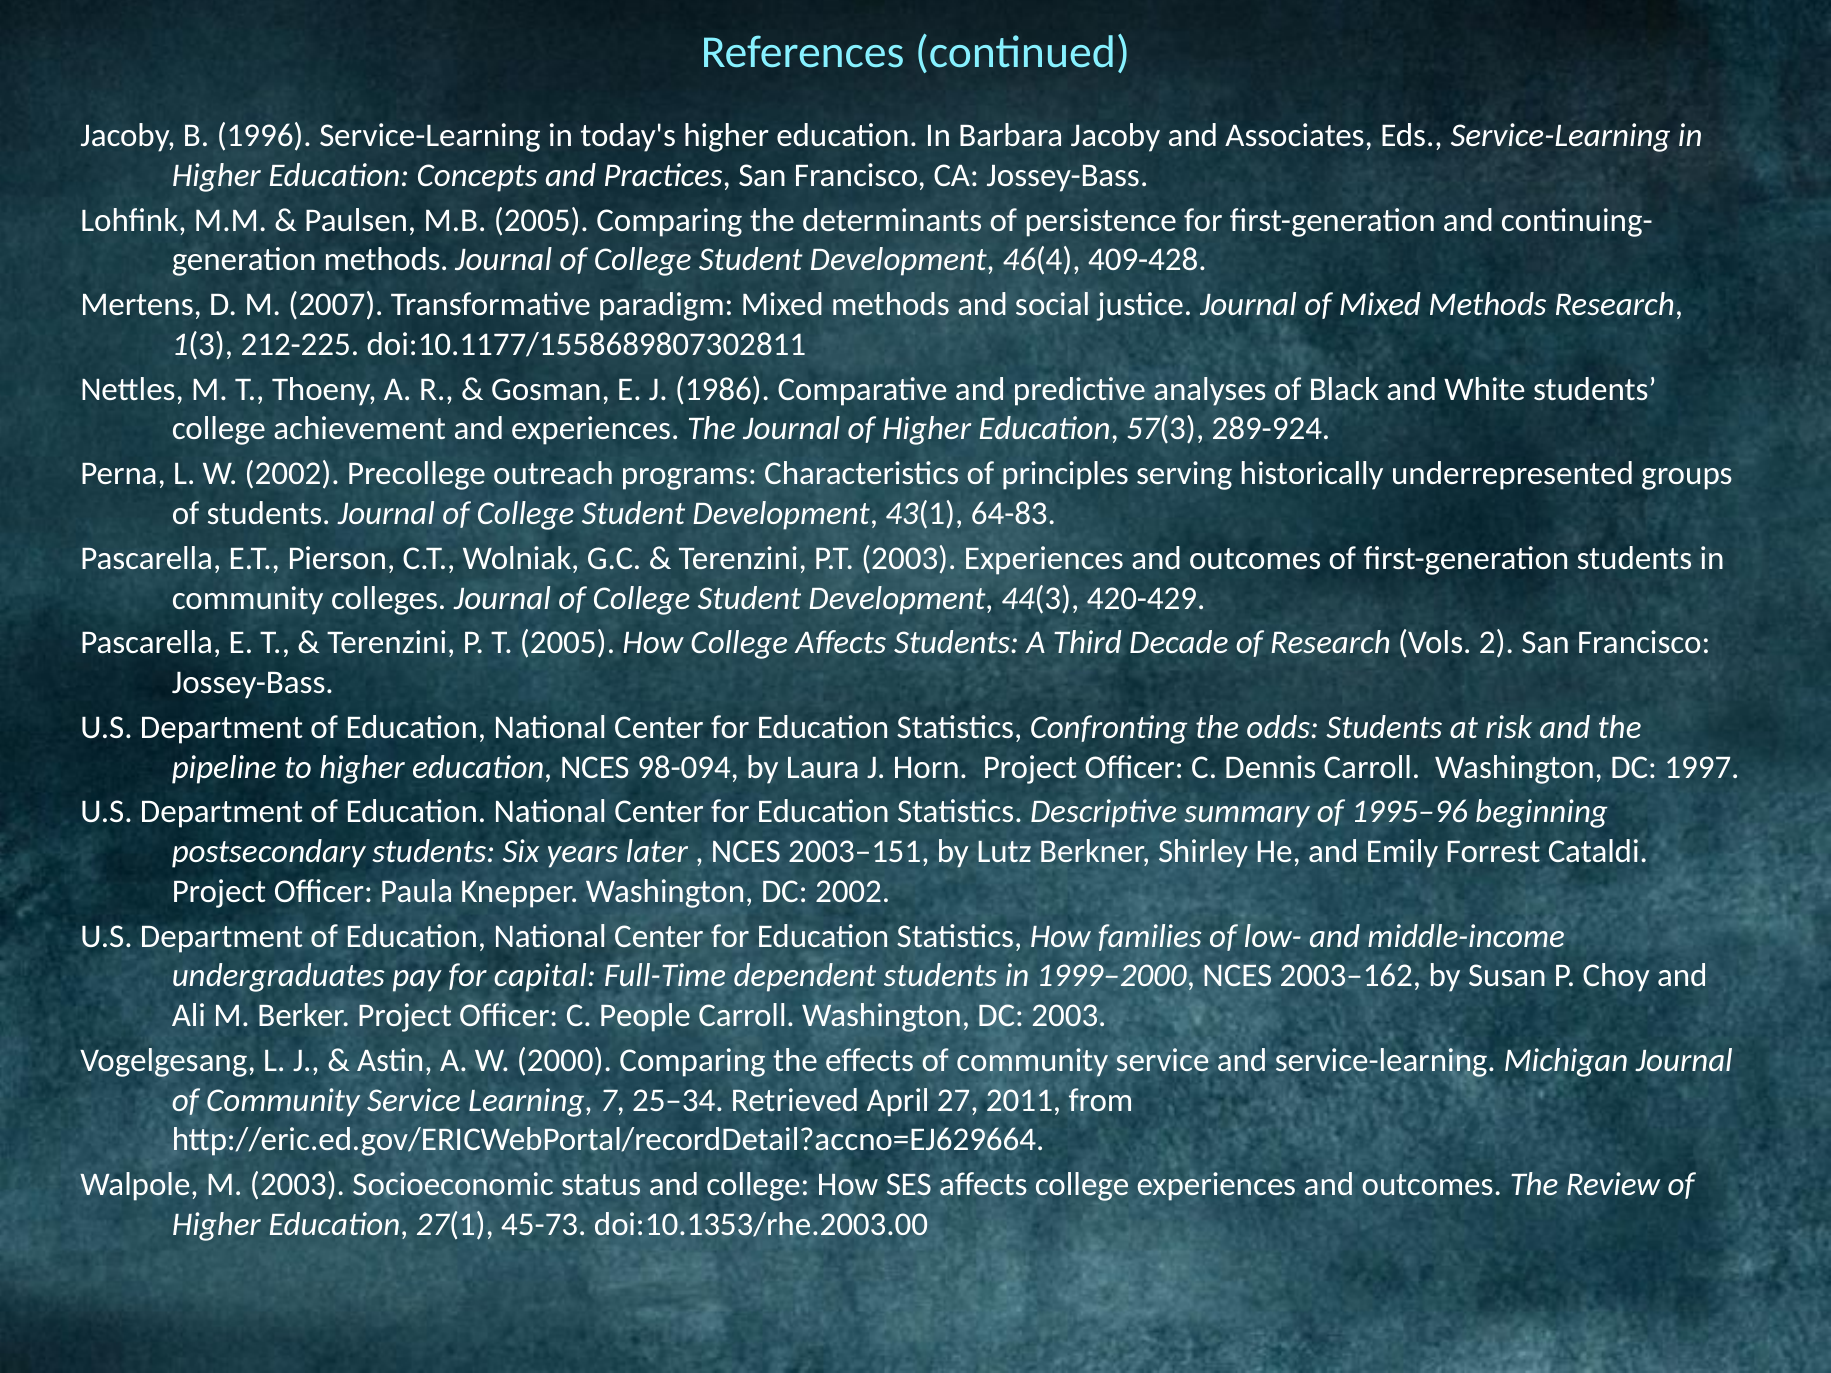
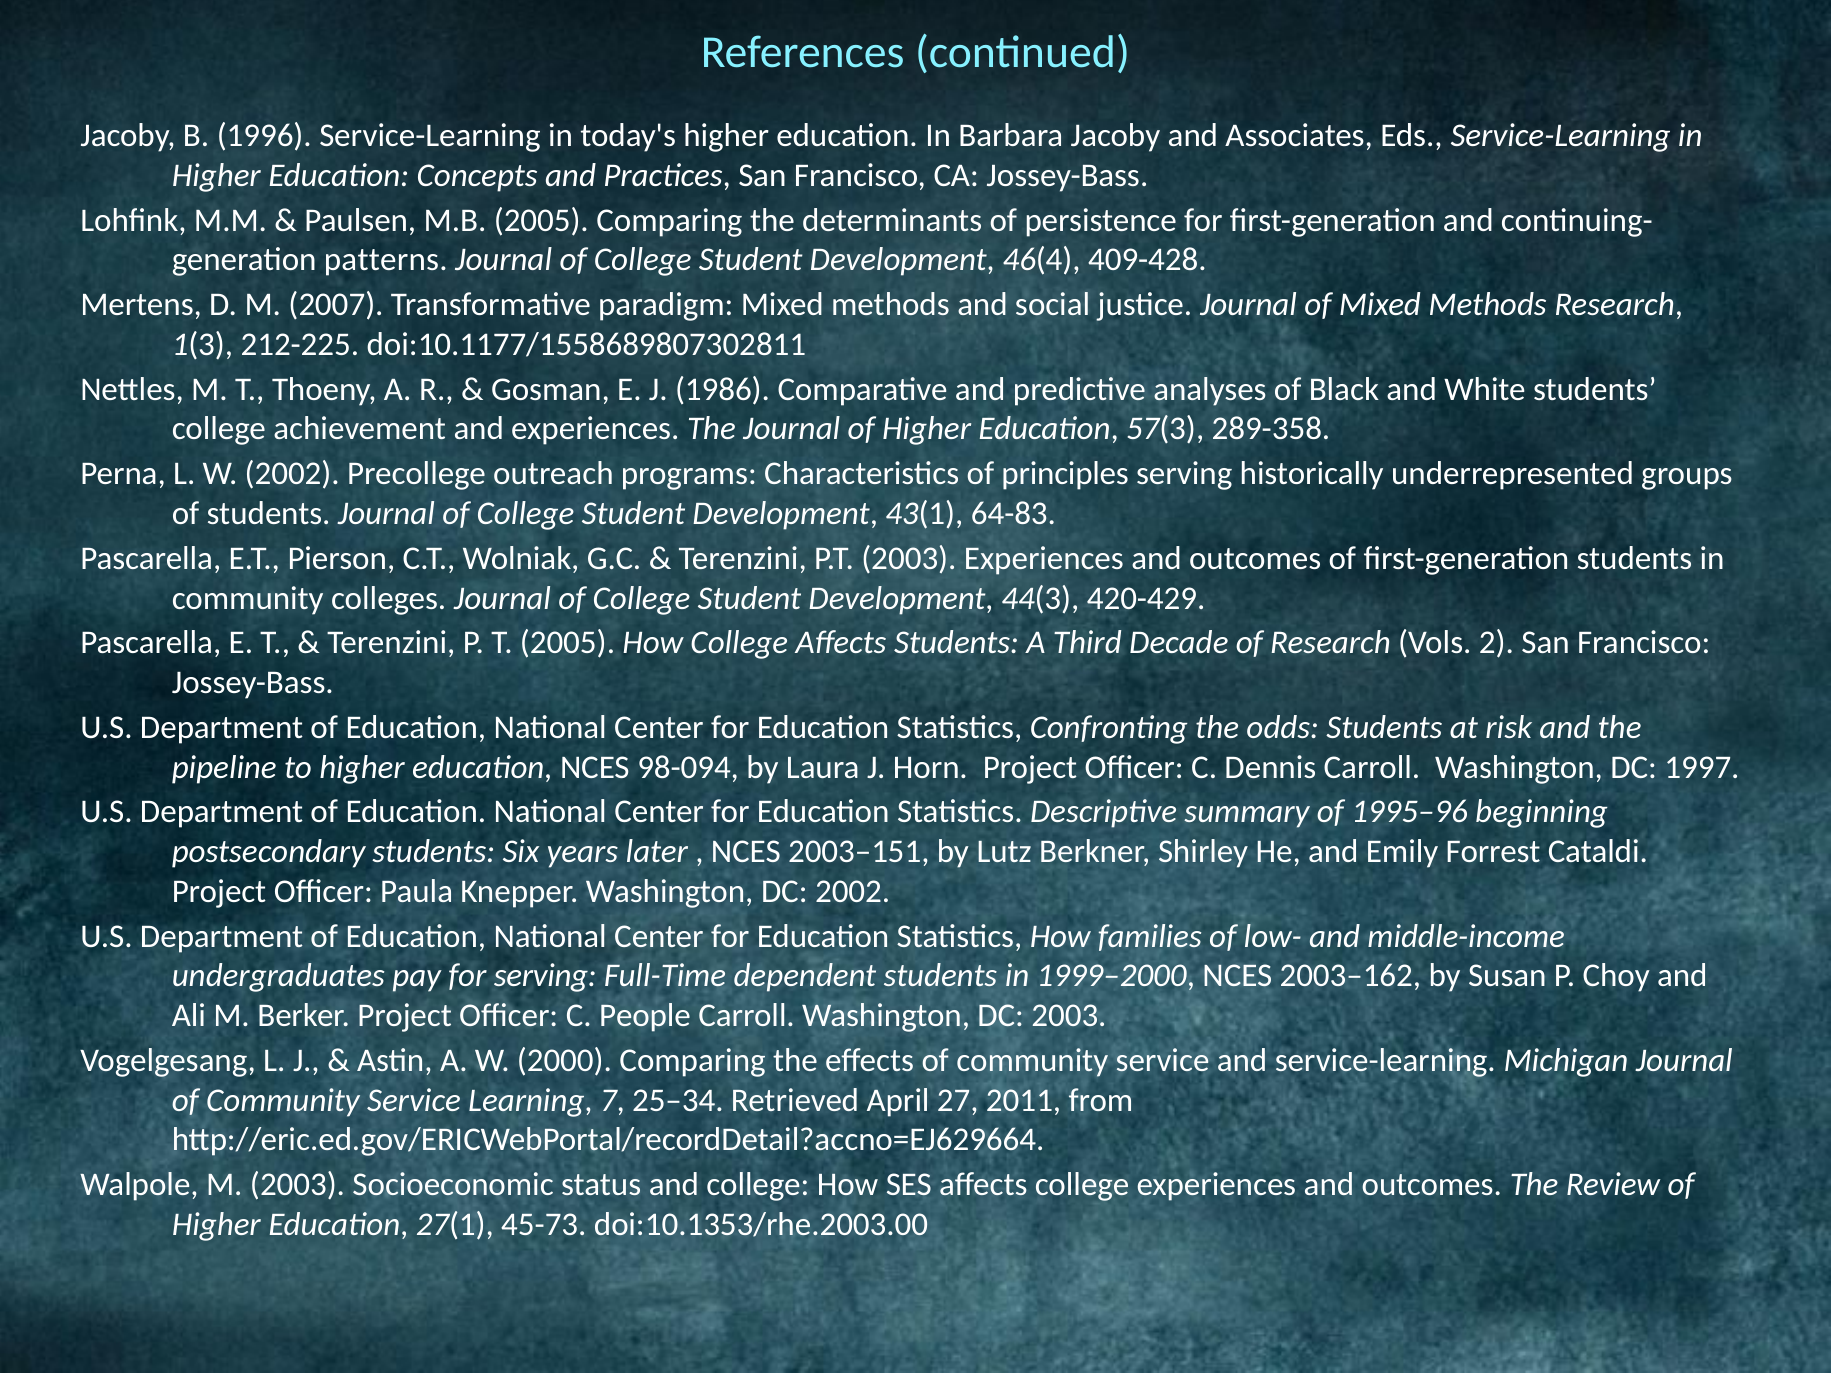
methods: methods -> patterns (386, 260)
289-924: 289-924 -> 289-358 (1271, 429)
for capital: capital -> serving (545, 976)
